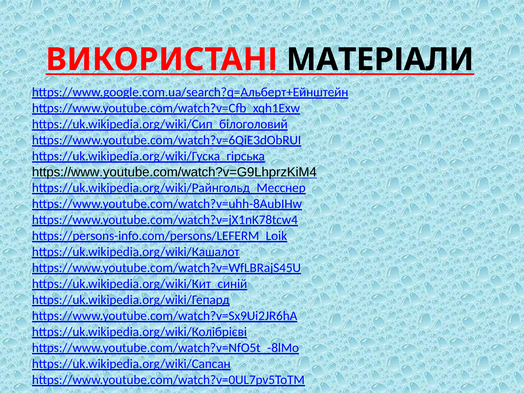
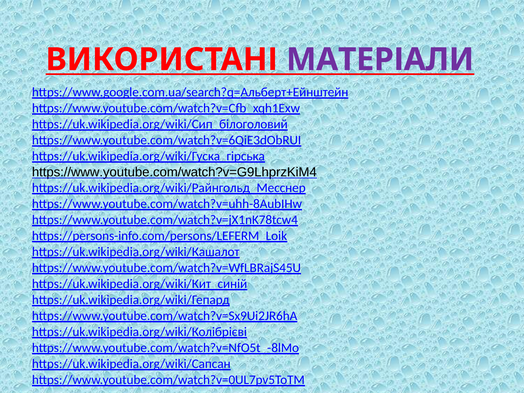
МАТЕРІАЛИ colour: black -> purple (380, 60)
